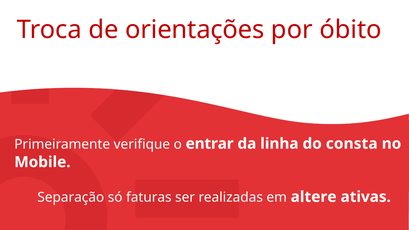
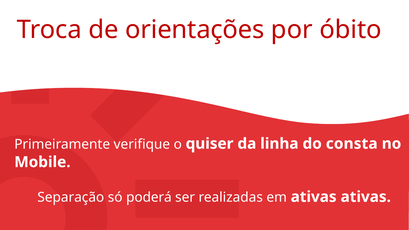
entrar: entrar -> quiser (210, 144)
faturas: faturas -> poderá (149, 197)
em altere: altere -> ativas (314, 197)
